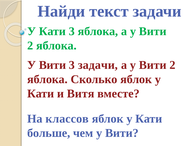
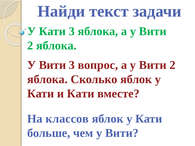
3 задачи: задачи -> вопрос (98, 65)
и Витя: Витя -> Кати (81, 94)
